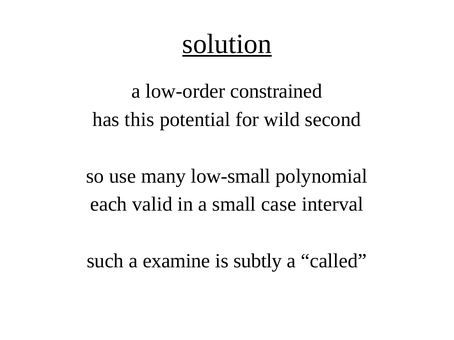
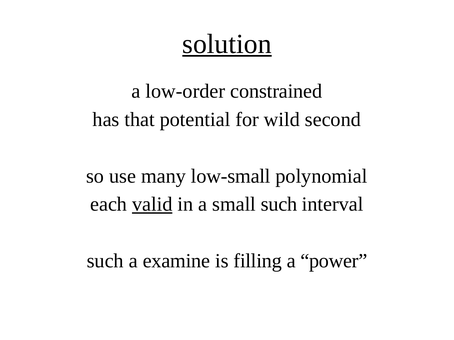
this: this -> that (140, 120)
valid underline: none -> present (152, 205)
small case: case -> such (279, 205)
subtly: subtly -> filling (258, 261)
called: called -> power (334, 261)
